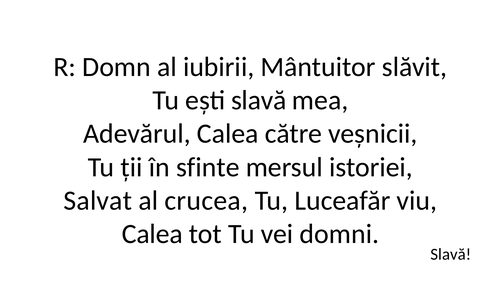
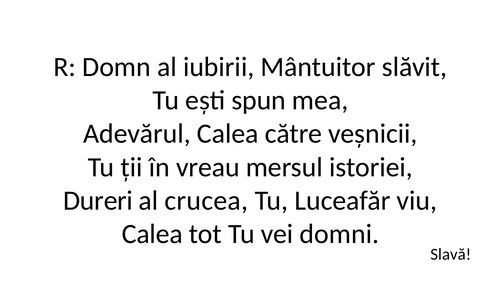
ești slavă: slavă -> spun (259, 100)
sfinte: sfinte -> vreau (208, 167)
Salvat: Salvat -> Dureri (98, 200)
